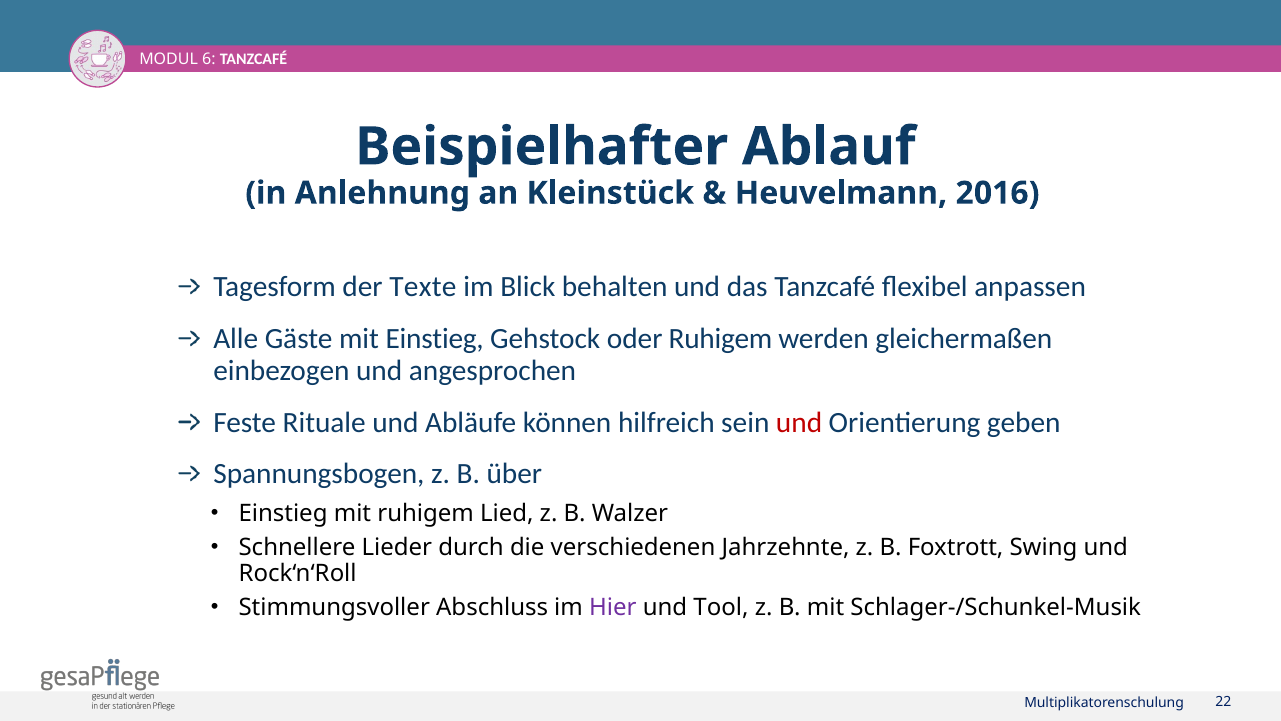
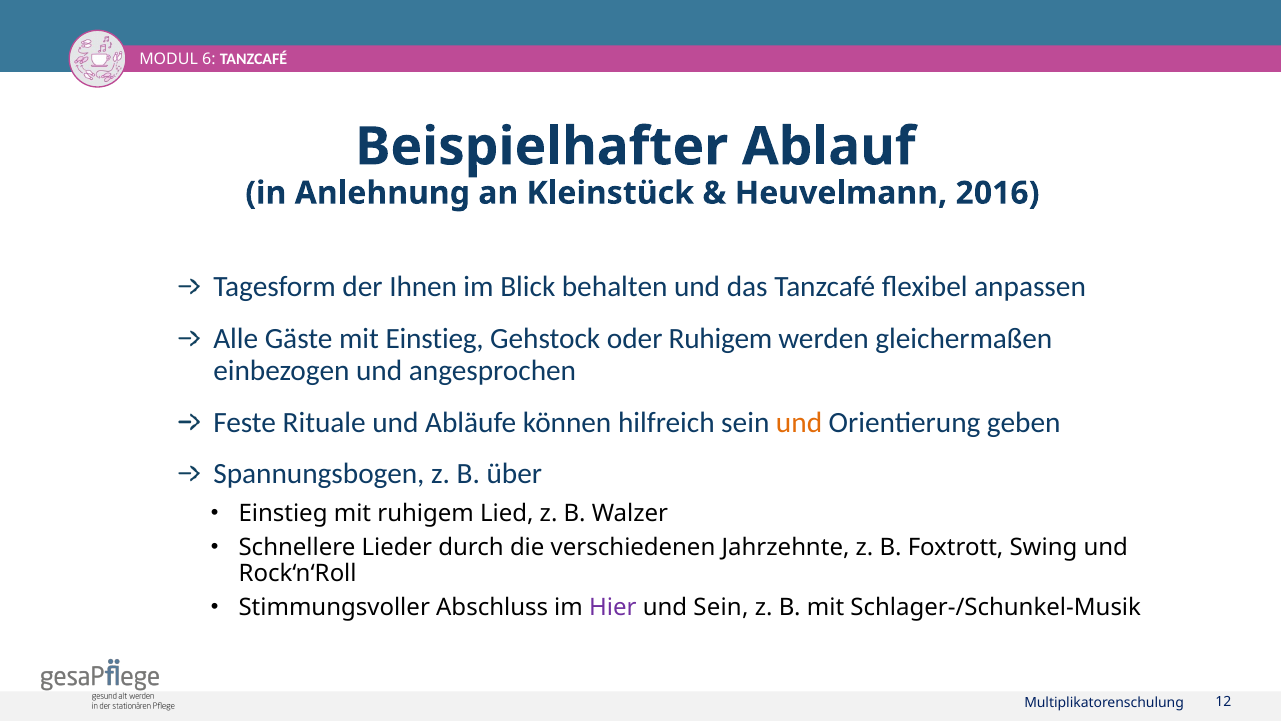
Texte: Texte -> Ihnen (423, 287)
und colour: red -> orange (799, 422)
und Tool: Tool -> Sein (721, 608)
22: 22 -> 12 (1223, 701)
